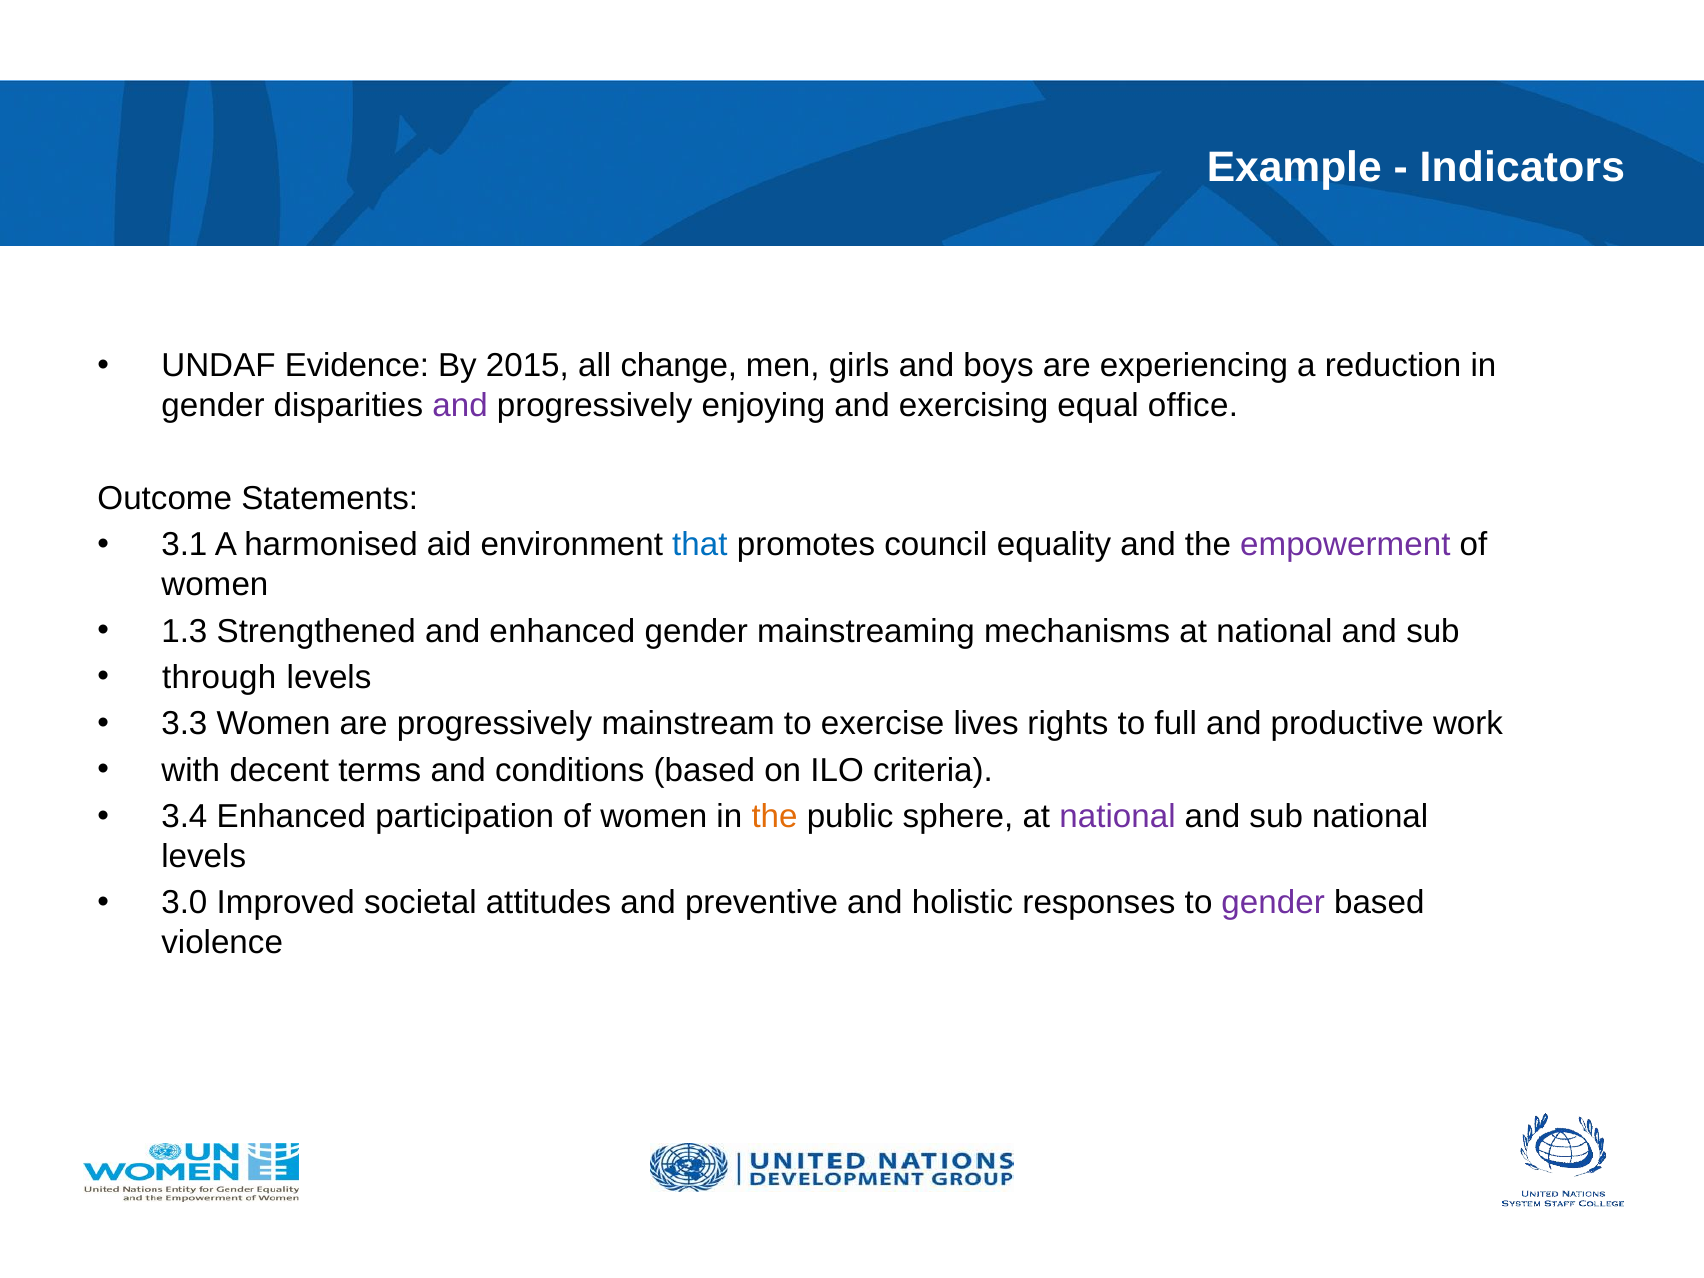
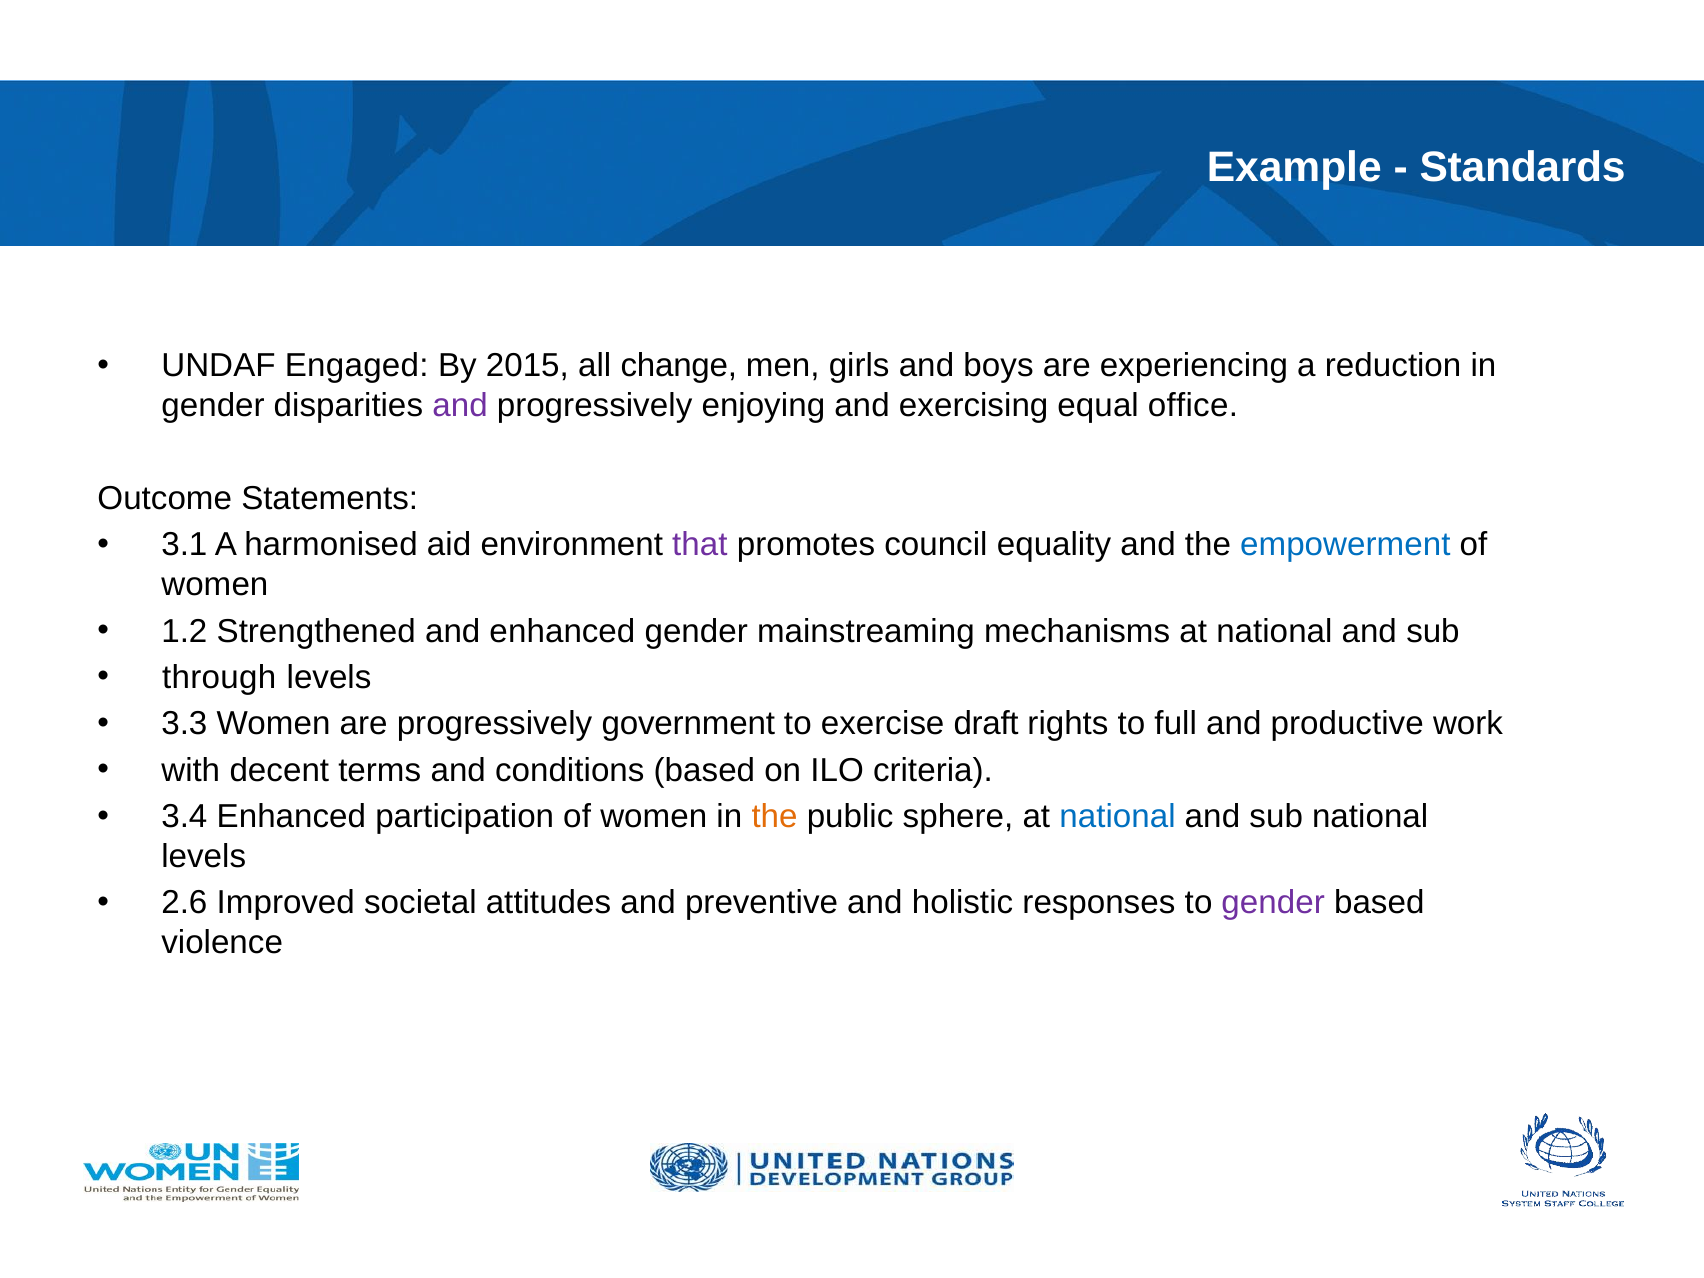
Indicators: Indicators -> Standards (1523, 167)
Evidence: Evidence -> Engaged (357, 366)
that colour: blue -> purple (700, 545)
empowerment colour: purple -> blue (1345, 545)
1.3: 1.3 -> 1.2 (184, 631)
mainstream: mainstream -> government (688, 724)
lives: lives -> draft (986, 724)
national colour: purple -> blue (1117, 817)
3.0: 3.0 -> 2.6 (184, 903)
